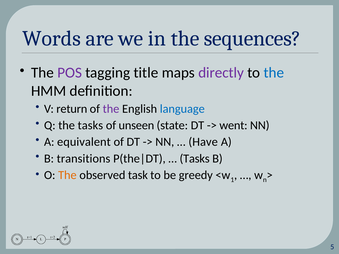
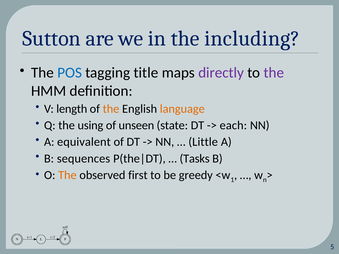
Words: Words -> Sutton (52, 39)
sequences: sequences -> including (252, 39)
POS colour: purple -> blue (70, 73)
the colour: blue -> purple (274, 73)
return: return -> length (72, 109)
the colour: purple -> orange (111, 109)
language colour: blue -> orange (182, 109)
the tasks: tasks -> using (90, 126)
went: went -> each (233, 126)
Have: Have -> Little (203, 142)
transitions: transitions -> sequences (84, 159)
task: task -> first (138, 175)
